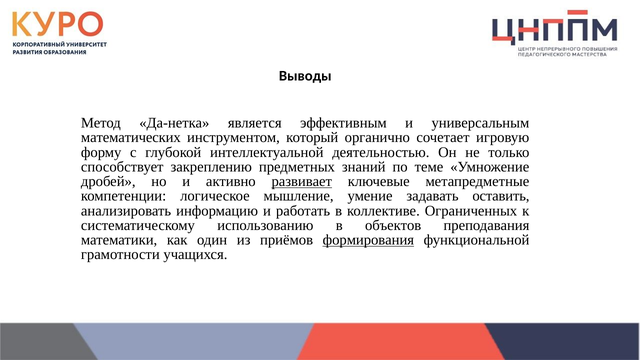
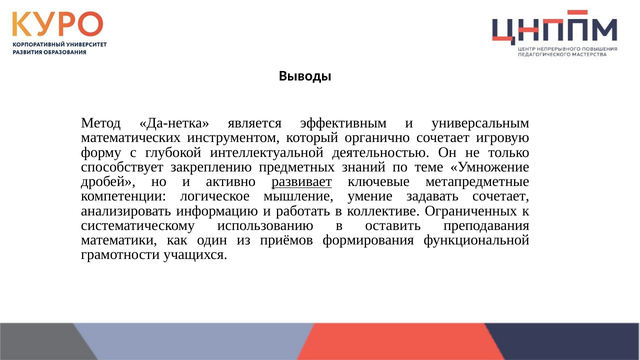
задавать оставить: оставить -> сочетает (501, 196)
объектов: объектов -> оставить (393, 225)
формирования underline: present -> none (368, 240)
